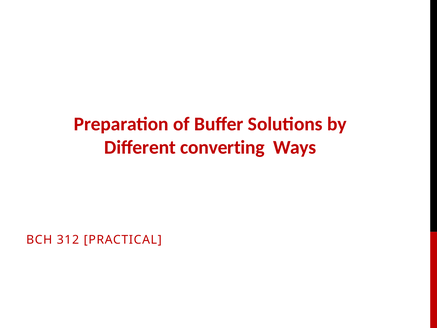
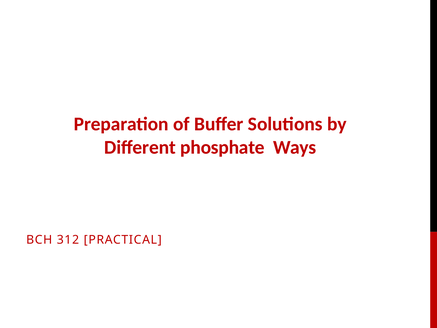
converting: converting -> phosphate (222, 147)
